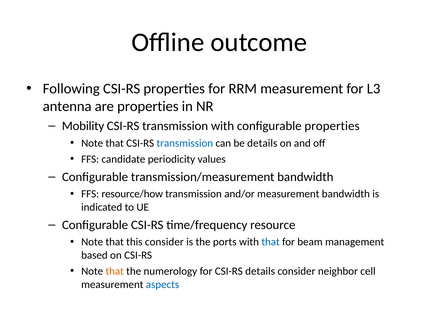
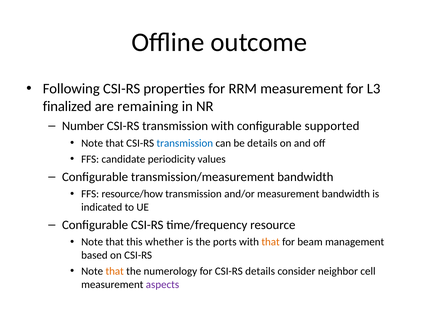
antenna: antenna -> finalized (67, 106)
are properties: properties -> remaining (148, 106)
Mobility: Mobility -> Number (83, 126)
configurable properties: properties -> supported (332, 126)
this consider: consider -> whether (164, 242)
that colour: blue -> orange (271, 242)
aspects colour: blue -> purple (162, 285)
